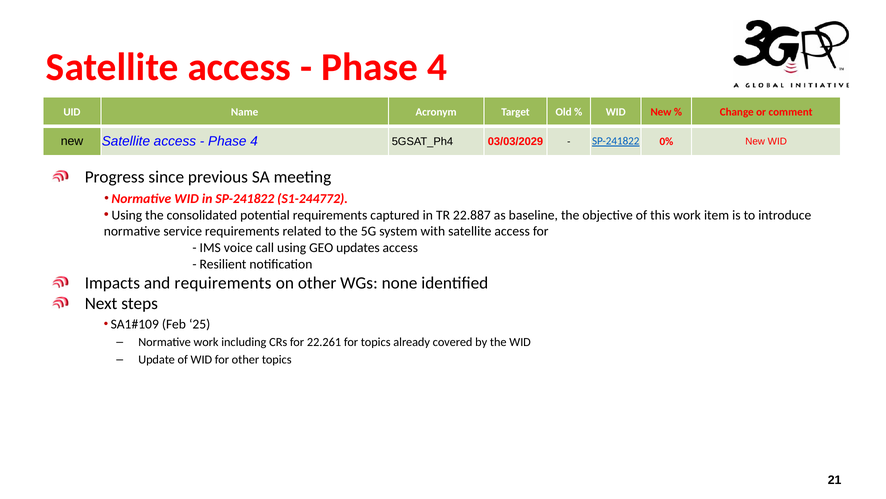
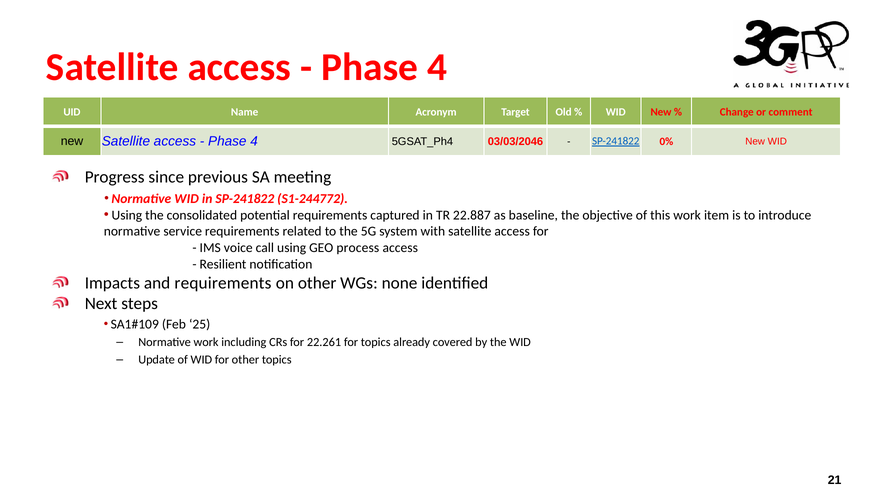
03/03/2029: 03/03/2029 -> 03/03/2046 (515, 141)
updates: updates -> process (358, 247)
